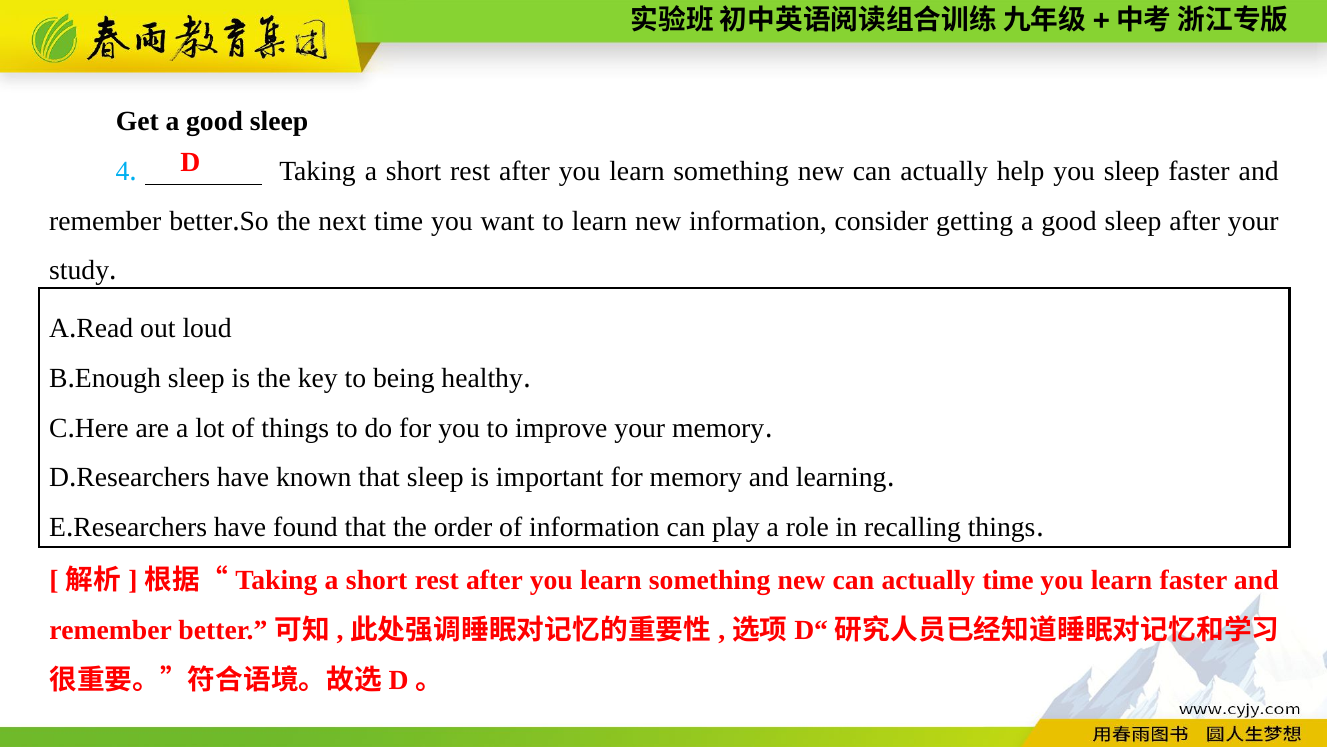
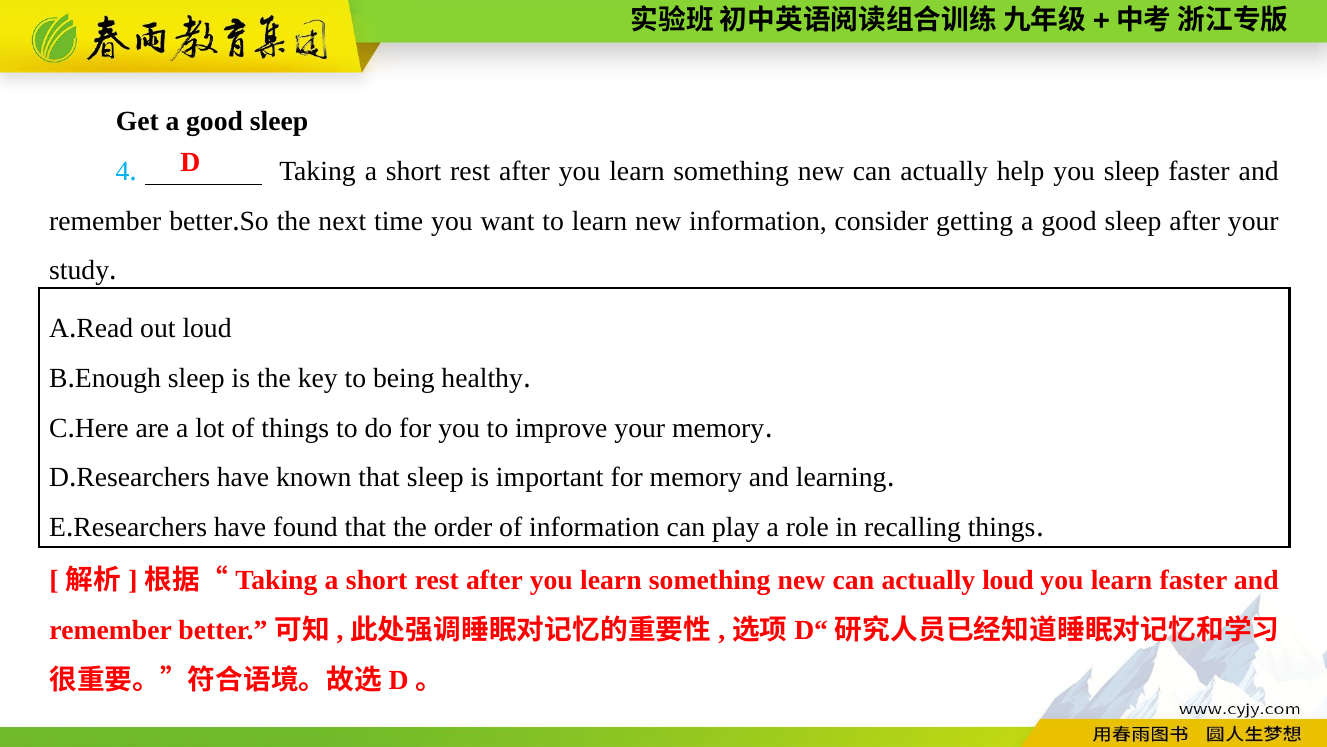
actually time: time -> loud (1008, 580)
